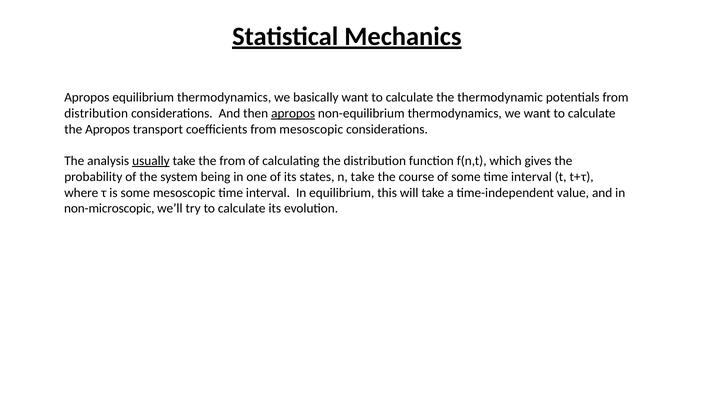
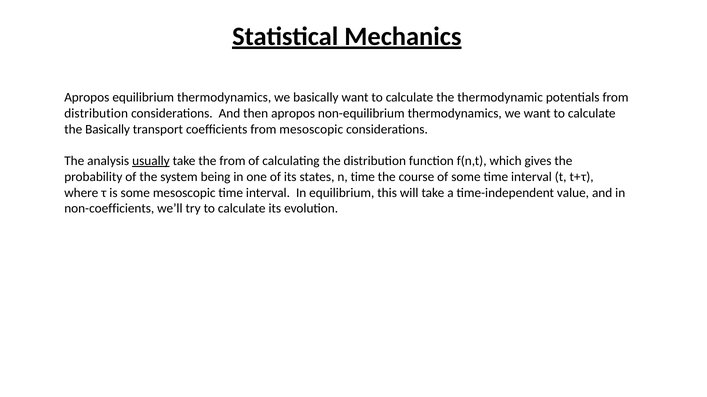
apropos underline: present -> none (293, 113)
the Apropos: Apropos -> Basically (108, 129)
n take: take -> time (363, 177)
non-microscopic: non-microscopic -> non-coefficients (109, 209)
